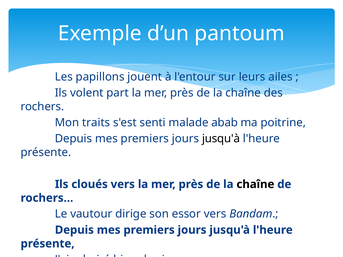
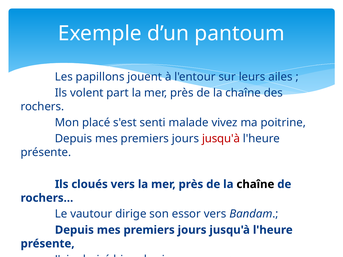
traits: traits -> placé (96, 123)
abab: abab -> vivez (225, 123)
jusqu'à colour: black -> red (221, 139)
